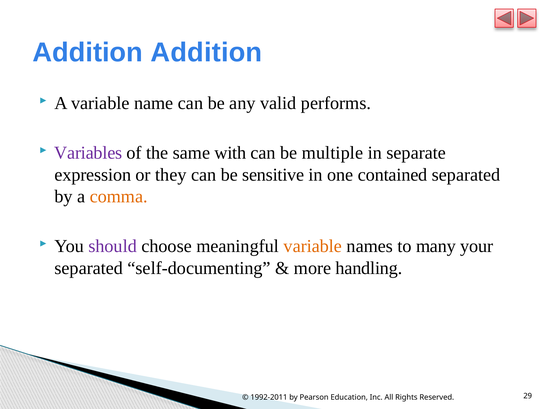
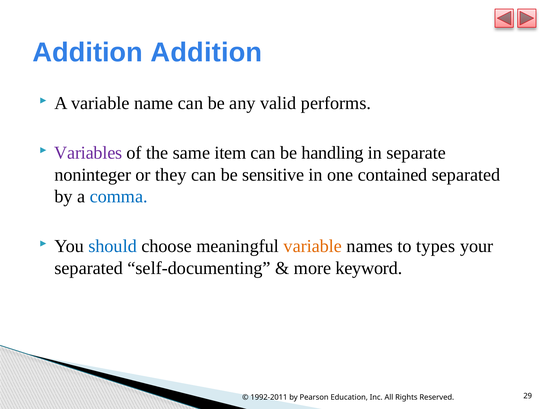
with: with -> item (230, 153)
multiple: multiple -> handling (333, 153)
expression: expression -> noninteger (93, 175)
comma colour: orange -> blue (119, 196)
should colour: purple -> blue (113, 246)
many: many -> types (436, 246)
handling: handling -> keyword (369, 268)
